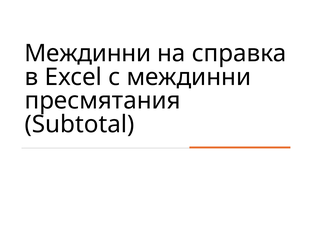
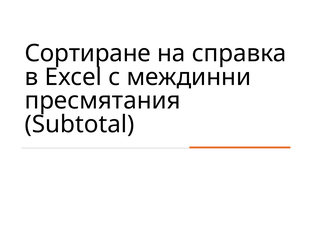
Междинни: Междинни -> Сортиране (88, 53)
